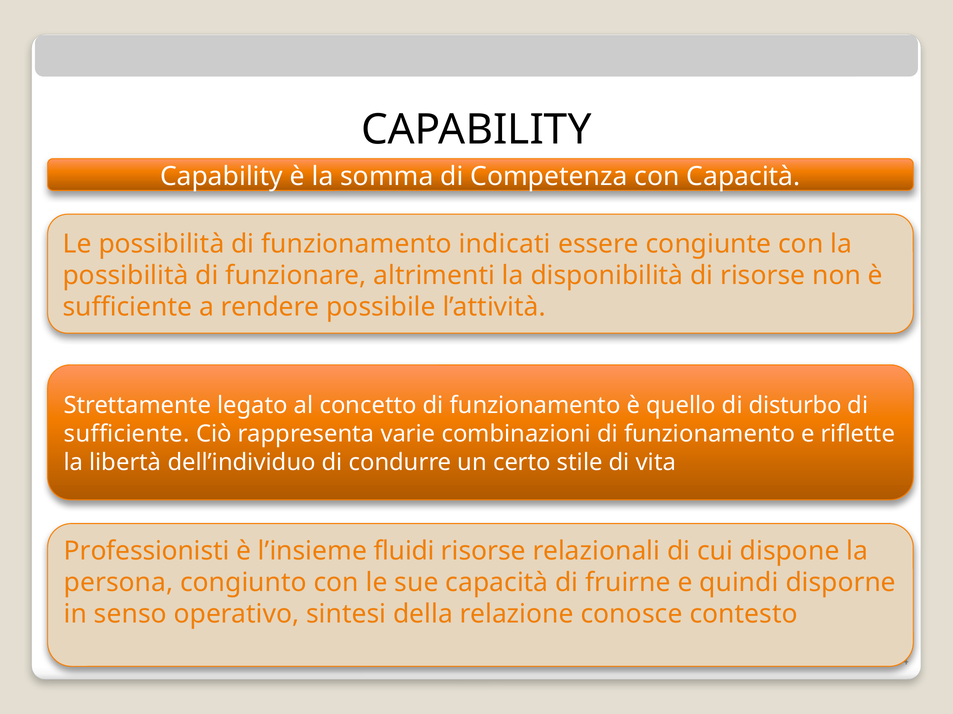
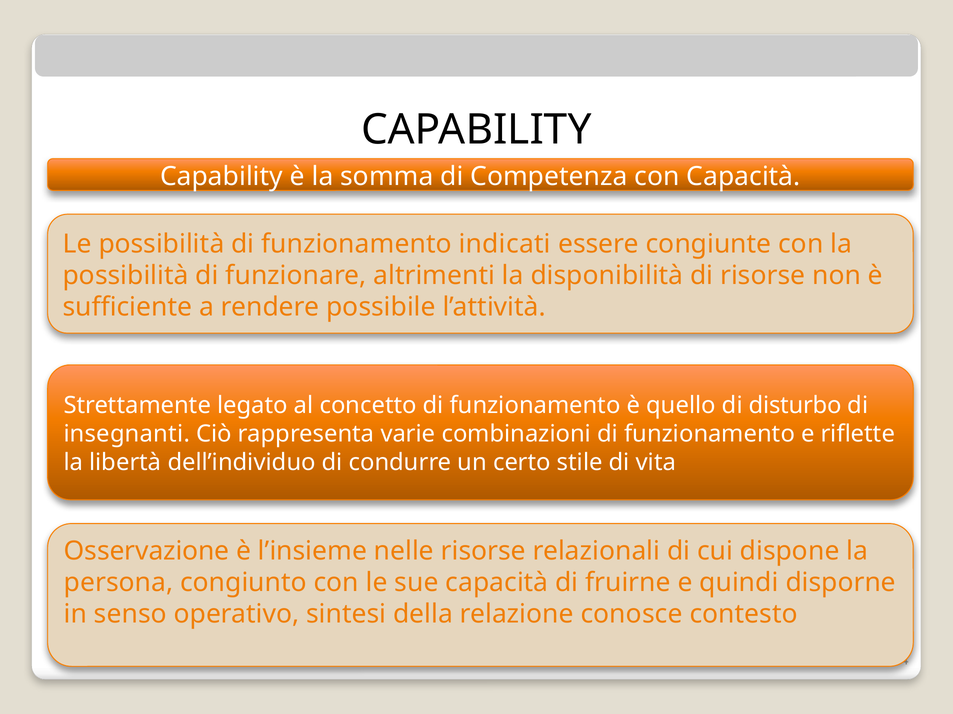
sufficiente: sufficiente -> insegnanti (127, 434)
Professionisti: Professionisti -> Osservazione (147, 551)
fluidi: fluidi -> nelle (404, 551)
